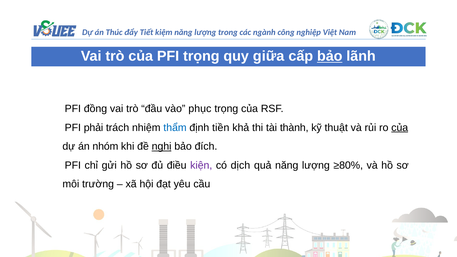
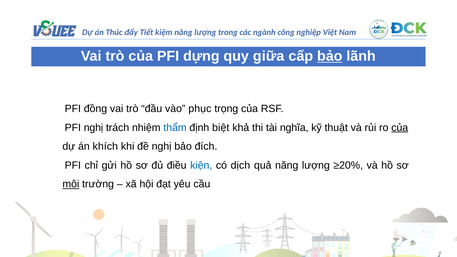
PFI trọng: trọng -> dựng (201, 56)
phải: phải -> nghị (93, 128)
tiền: tiền -> biệt (221, 128)
thành: thành -> nghĩa (294, 128)
nhóm: nhóm -> khích (105, 146)
nghị underline: present -> none (162, 146)
kiện colour: purple -> blue (201, 165)
≥80%: ≥80% -> ≥20% (348, 165)
môi underline: none -> present (71, 184)
